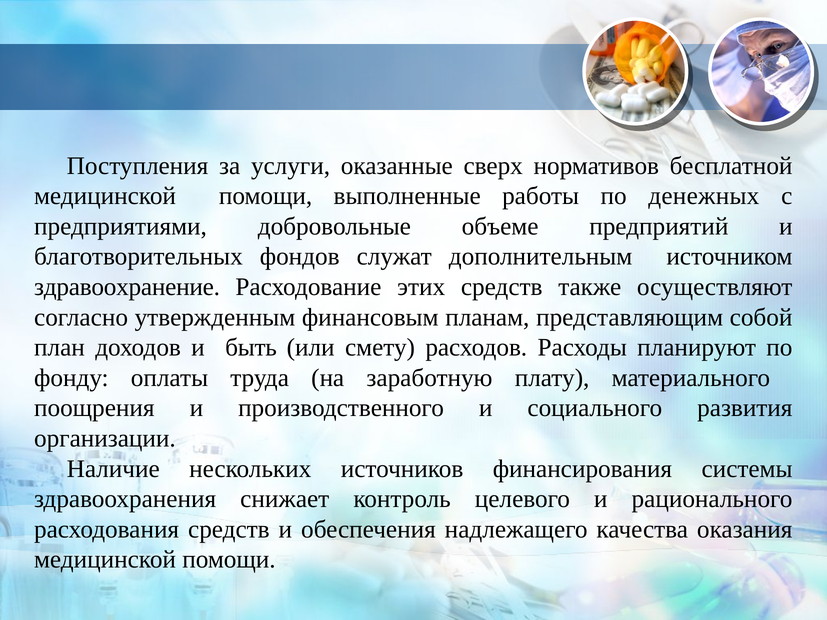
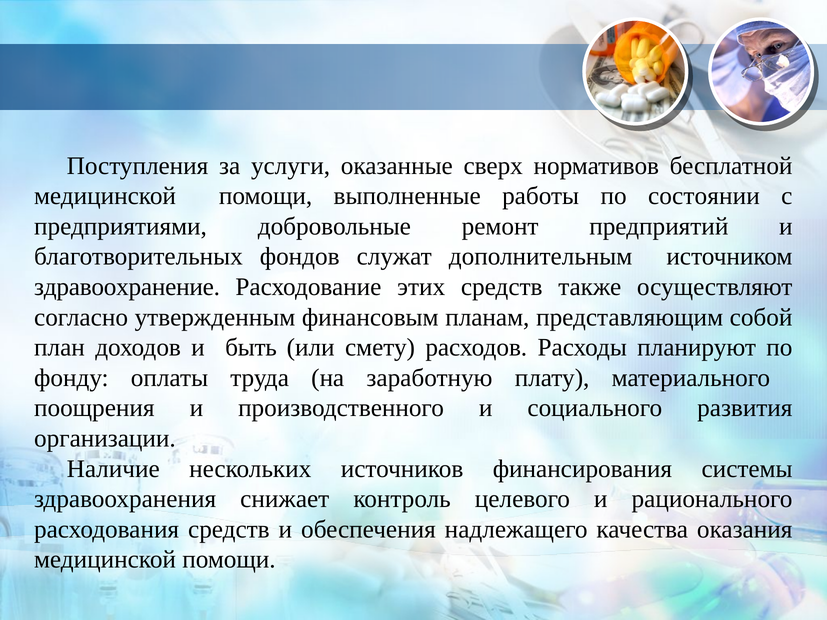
денежных: денежных -> состоянии (704, 196)
объеме: объеме -> ремонт (500, 226)
